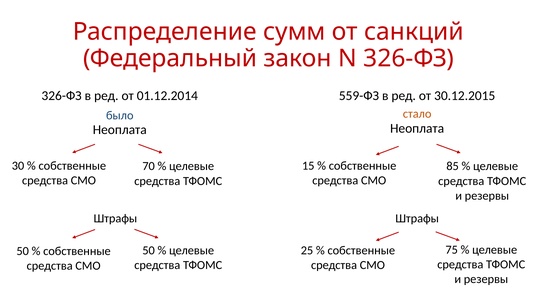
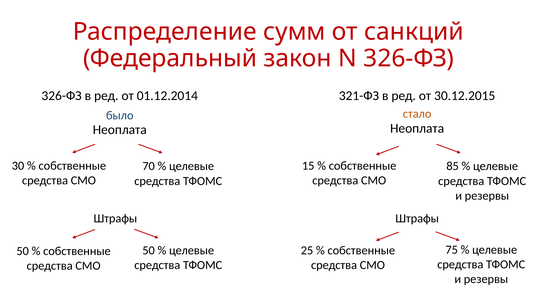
559-ФЗ: 559-ФЗ -> 321-ФЗ (359, 96)
